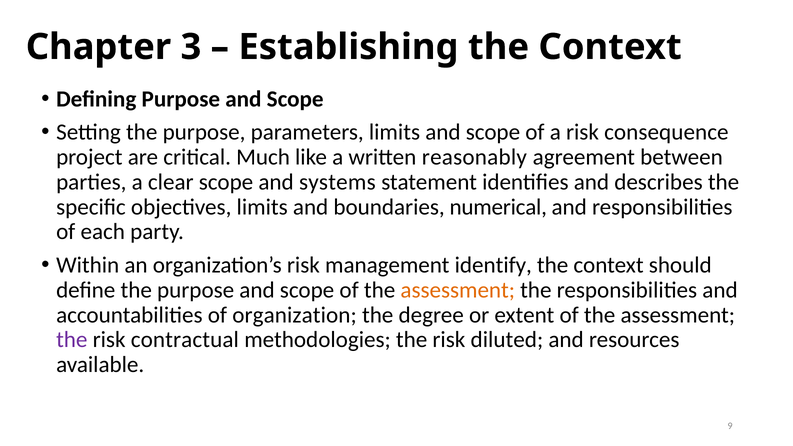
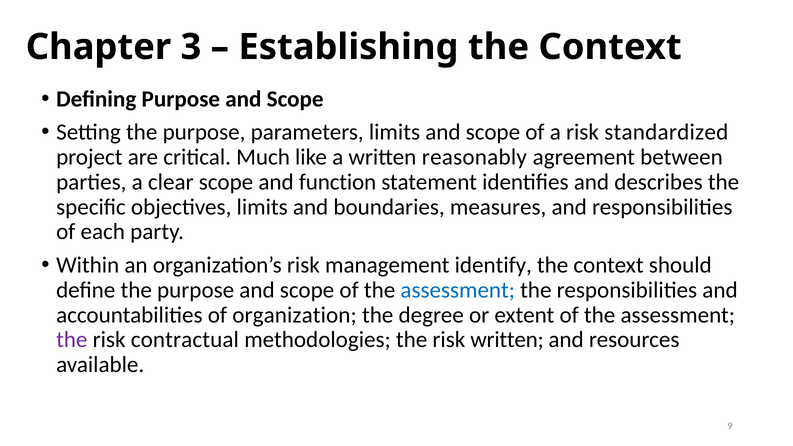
consequence: consequence -> standardized (666, 132)
systems: systems -> function (338, 182)
numerical: numerical -> measures (498, 207)
assessment colour: orange -> blue (458, 290)
risk diluted: diluted -> written (507, 340)
